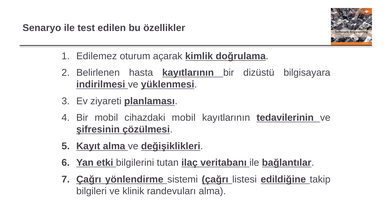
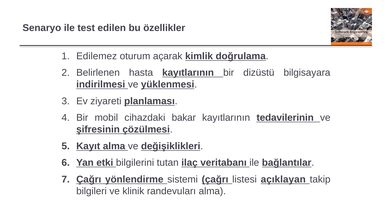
cihazdaki mobil: mobil -> bakar (184, 118)
edildiğine: edildiğine -> açıklayan (283, 180)
